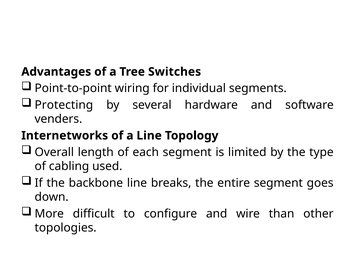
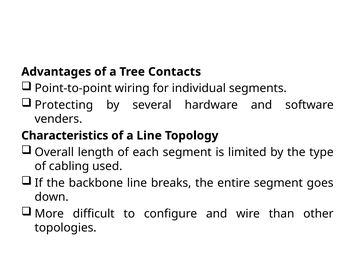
Switches: Switches -> Contacts (175, 72)
Internetworks: Internetworks -> Characteristics (65, 136)
